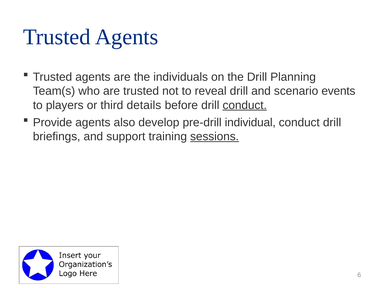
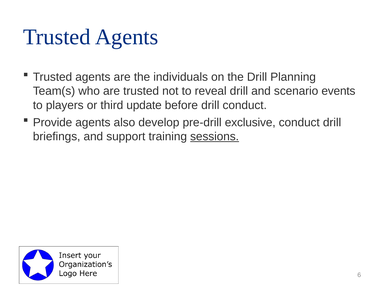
details: details -> update (144, 105)
conduct underline: present -> none (245, 105)
individual: individual -> exclusive (250, 122)
